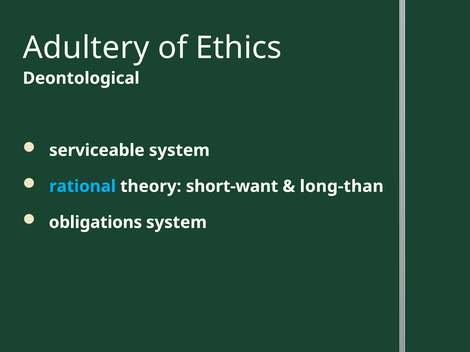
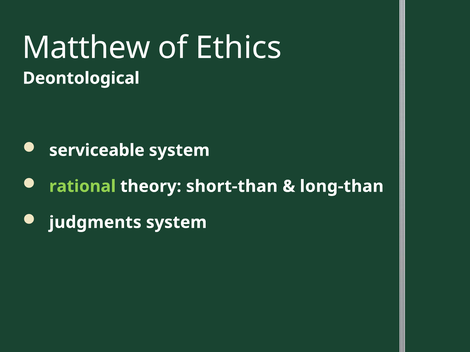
Adultery: Adultery -> Matthew (86, 48)
rational colour: light blue -> light green (82, 187)
short-want: short-want -> short-than (232, 187)
obligations: obligations -> judgments (95, 223)
